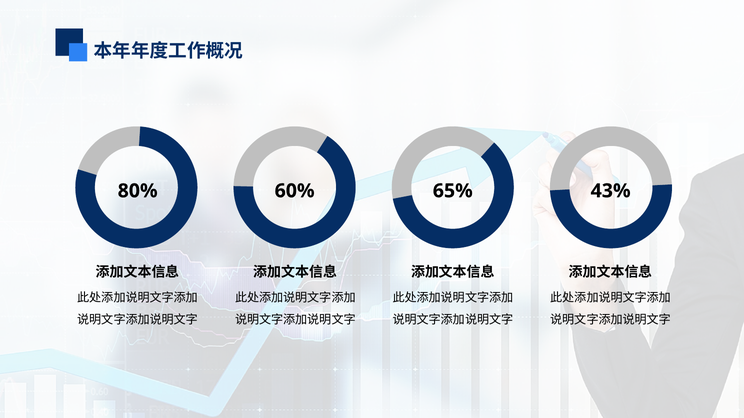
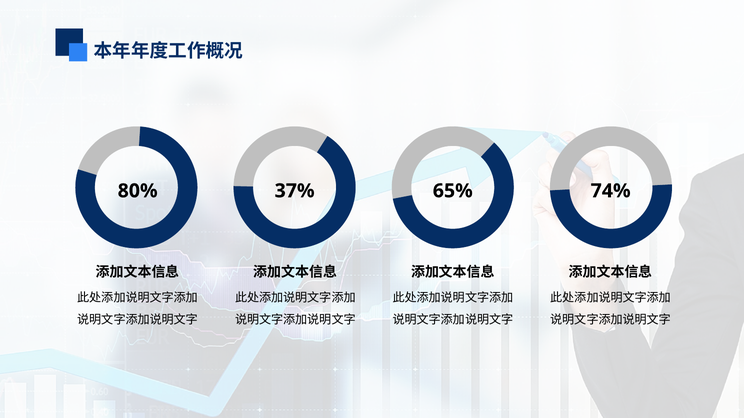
60%: 60% -> 37% (295, 191)
43%: 43% -> 74% (611, 191)
